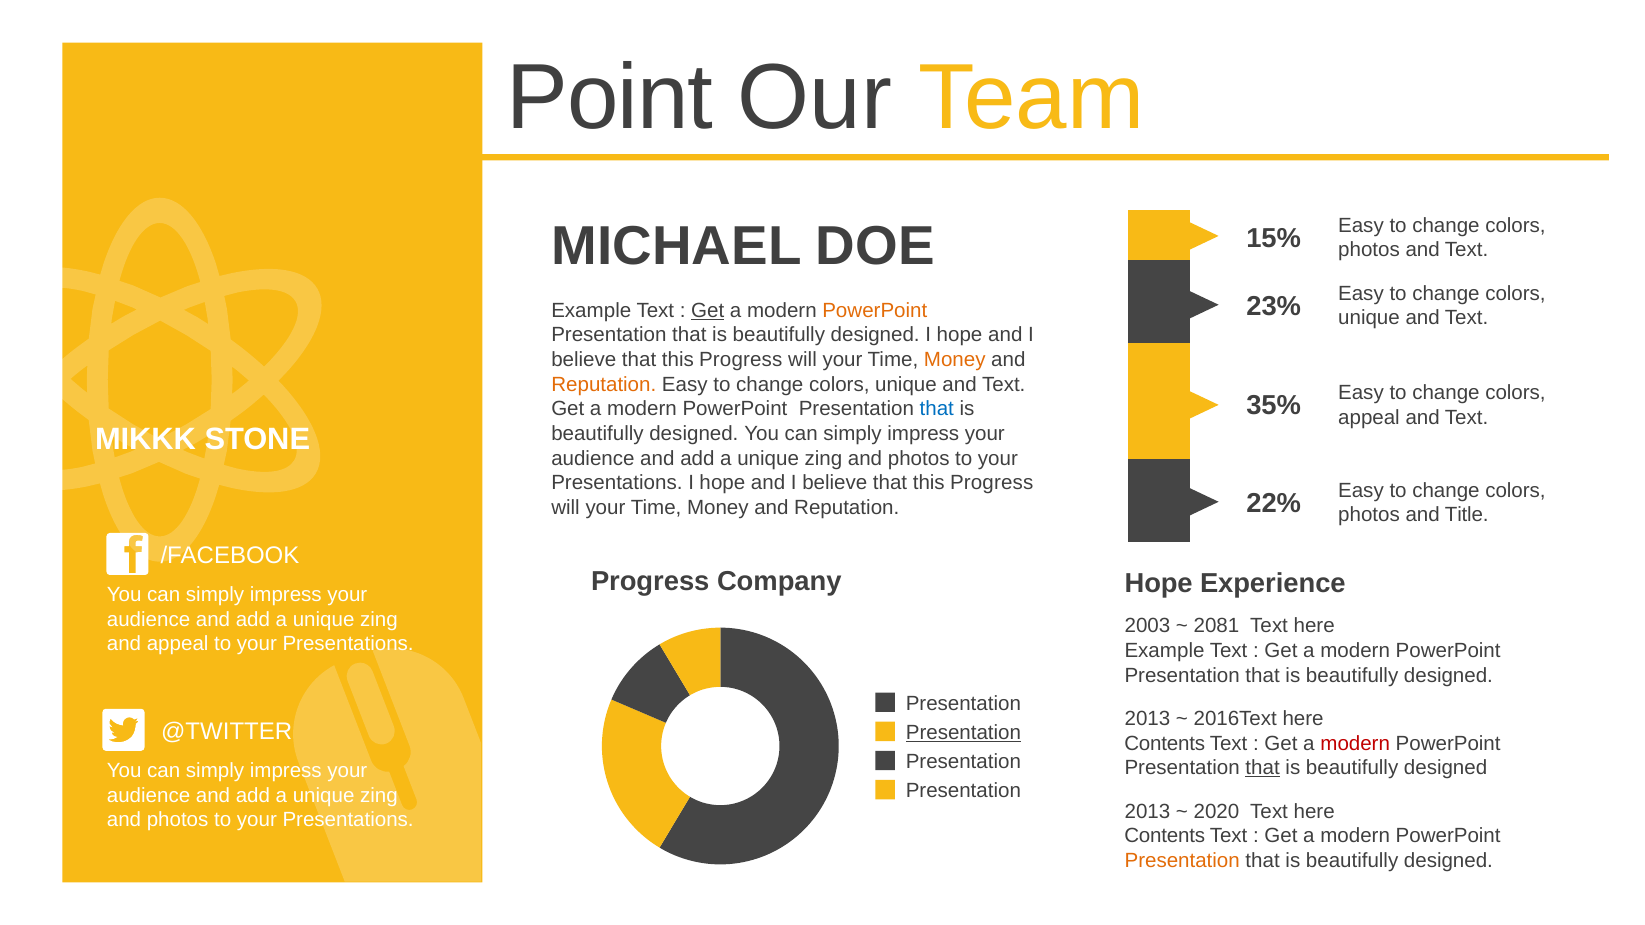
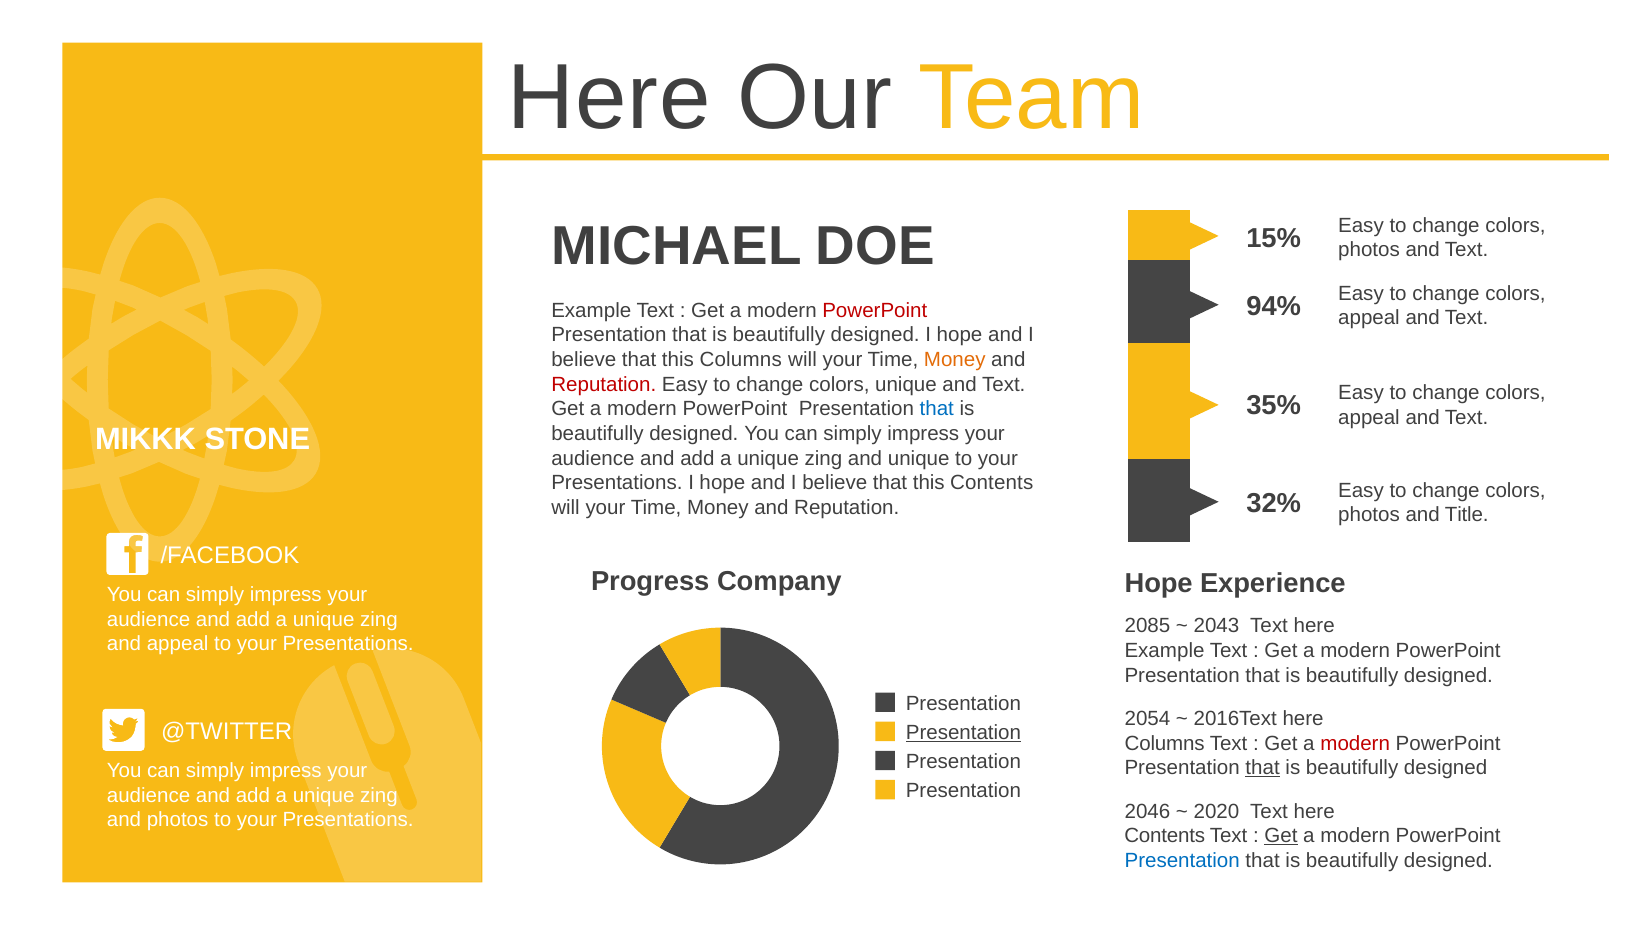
Point: Point -> Here (609, 98)
23%: 23% -> 94% (1274, 307)
Get underline: present -> none (708, 311)
PowerPoint colour: orange -> red (875, 311)
unique: unique -> appeal (1369, 318)
Progress: Progress -> Columns (741, 360)
Reputation colour: orange -> red (604, 385)
photos: photos -> unique (919, 459)
Progress: Progress -> Contents (992, 483)
22%: 22% -> 32% (1274, 504)
2003: 2003 -> 2085 (1147, 626)
2081: 2081 -> 2043 (1216, 626)
2013: 2013 -> 2054 (1147, 719)
Contents: Contents -> Columns (1165, 744)
2013: 2013 -> 2046 (1147, 812)
Get underline: none -> present (1281, 836)
Presentation colour: orange -> blue (1182, 861)
